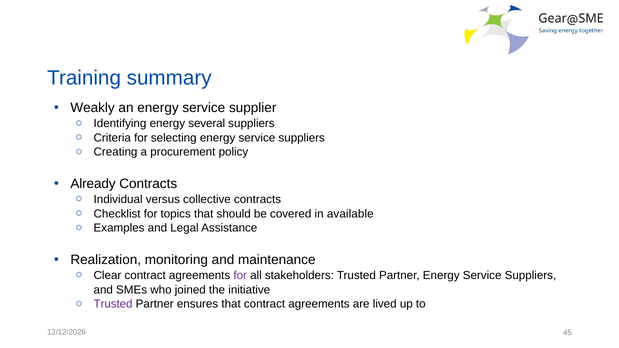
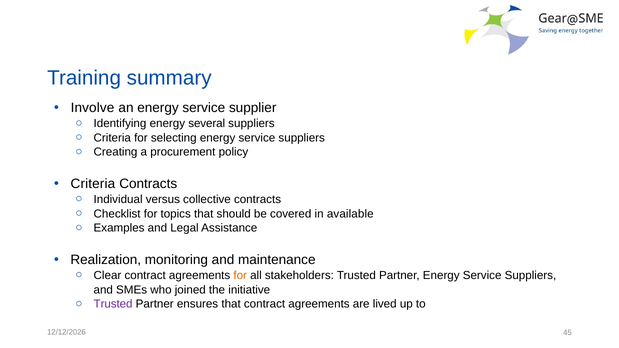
Weakly: Weakly -> Involve (93, 108)
Already: Already -> Criteria (93, 184)
for colour: purple -> orange (240, 275)
